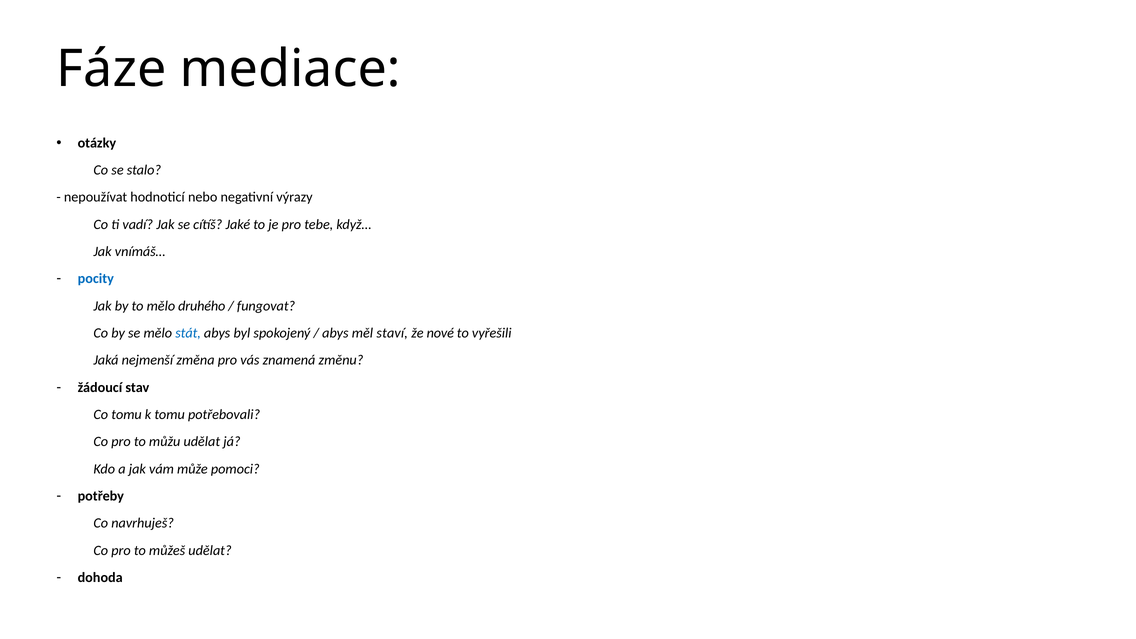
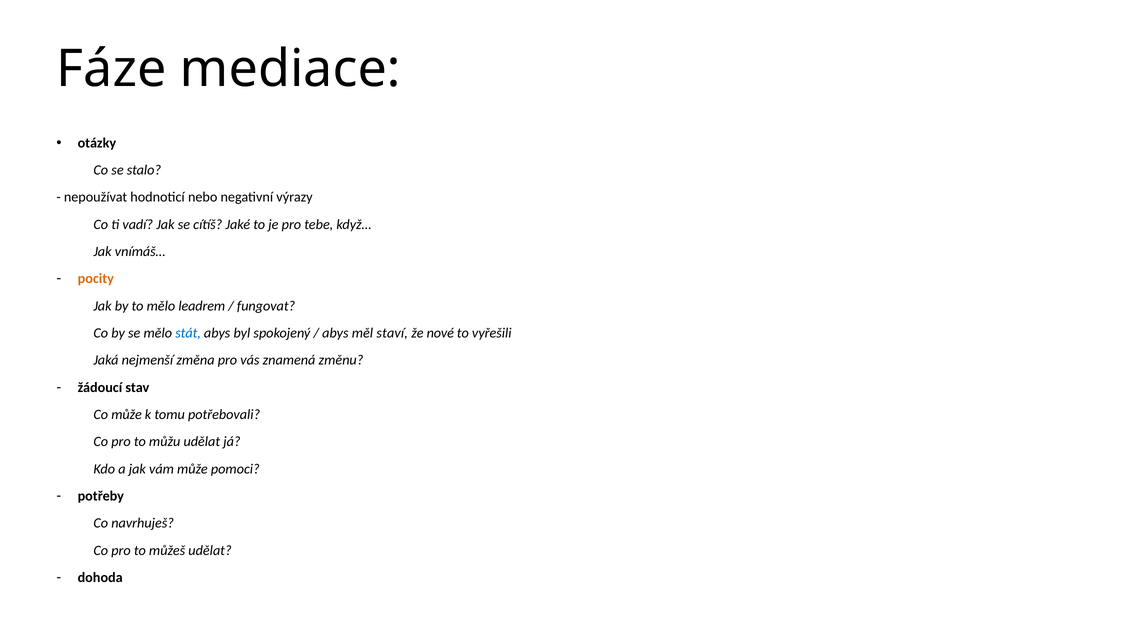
pocity colour: blue -> orange (96, 279)
druhého: druhého -> leadrem (202, 306)
Co tomu: tomu -> může (127, 415)
